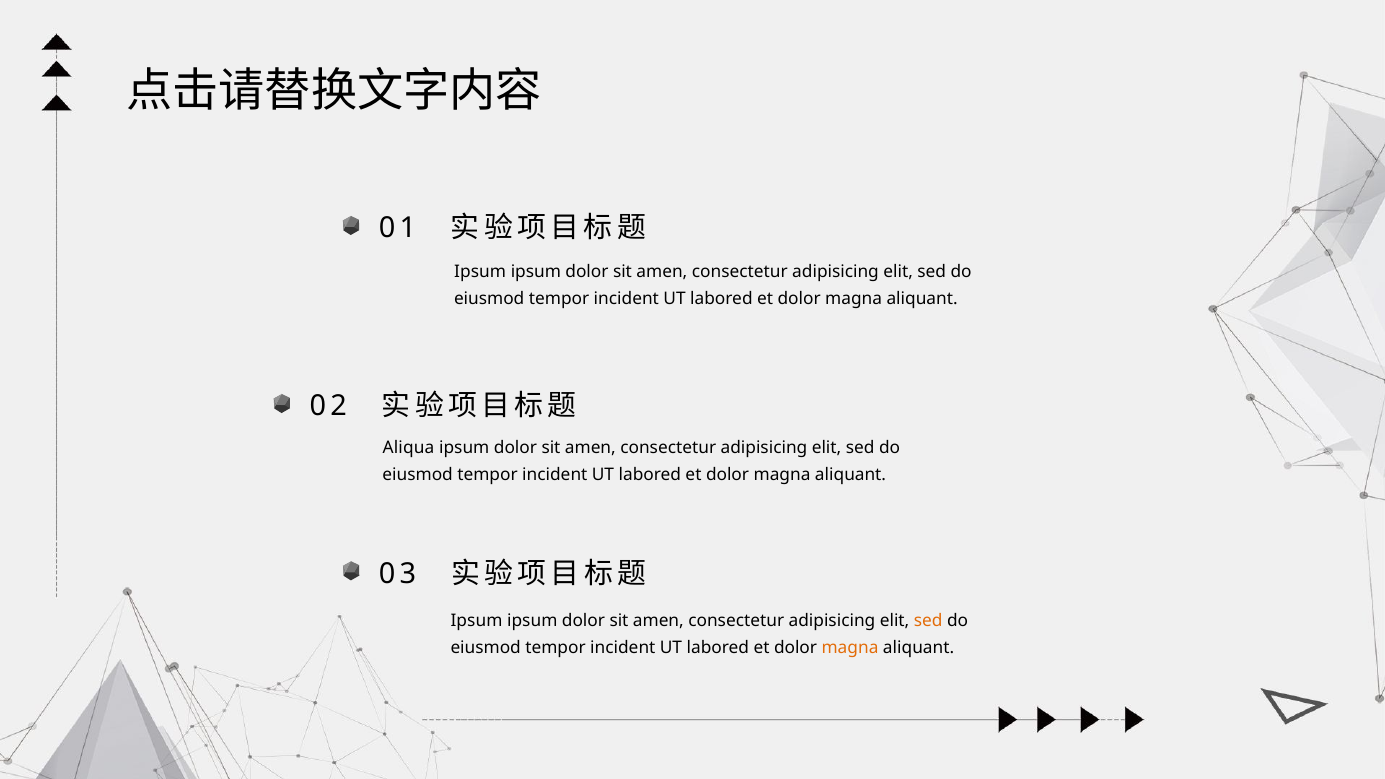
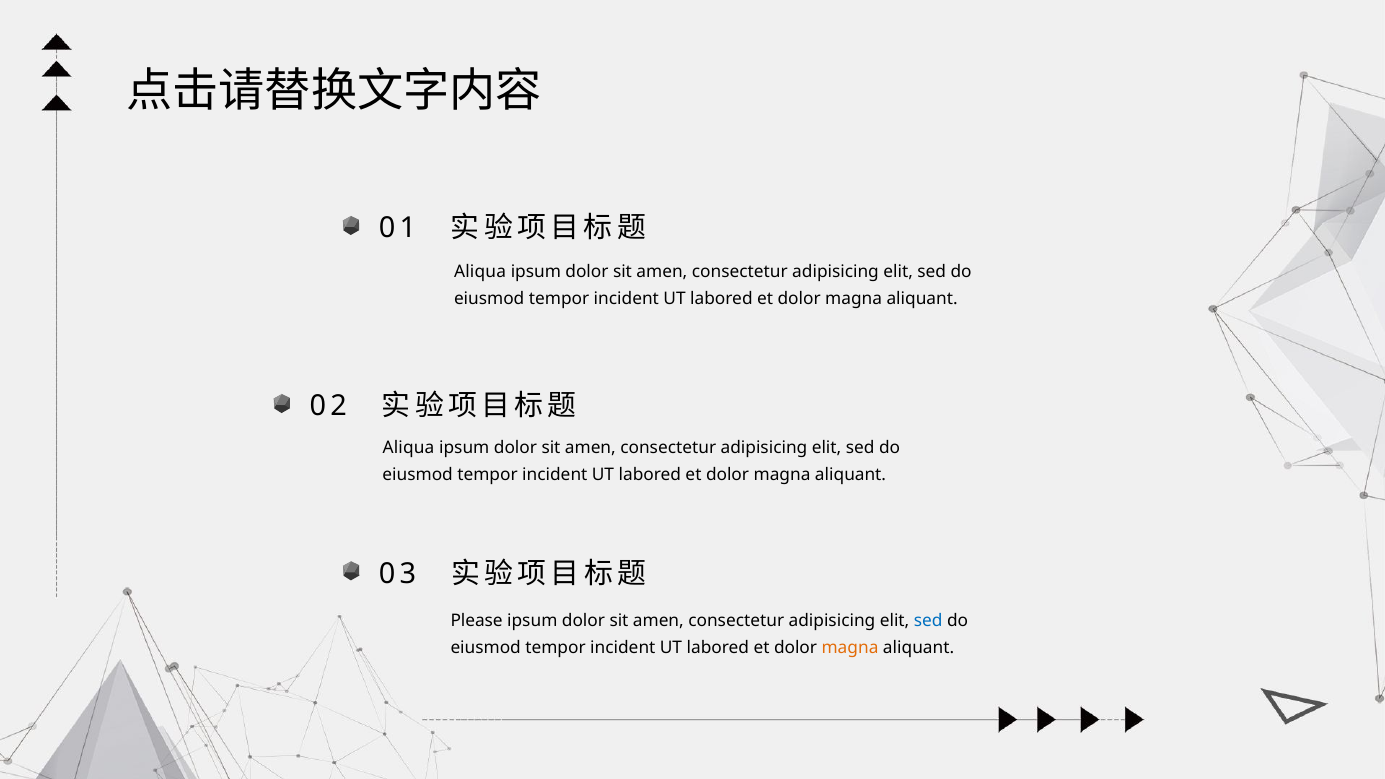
Ipsum: Ipsum -> Aliqua (480, 272)
Ipsum: Ipsum -> Please (477, 621)
sed colour: orange -> blue (928, 621)
